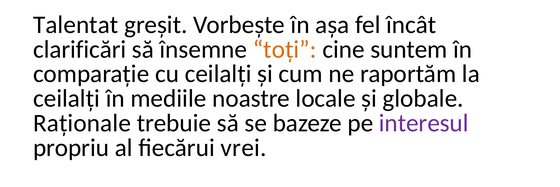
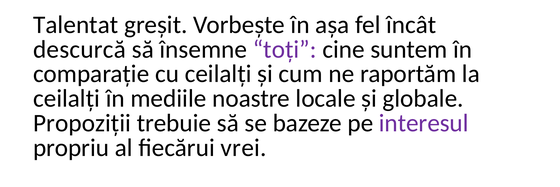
clarificări: clarificări -> descurcă (80, 49)
toți colour: orange -> purple (285, 49)
Raționale: Raționale -> Propoziții (82, 123)
